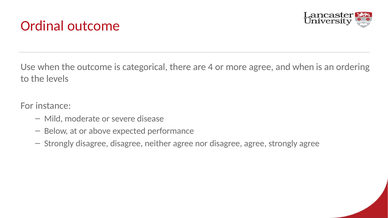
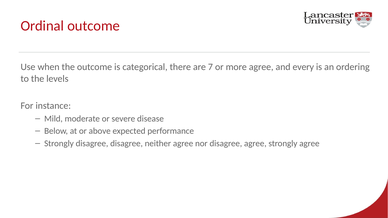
4: 4 -> 7 (210, 67)
and when: when -> every (303, 67)
